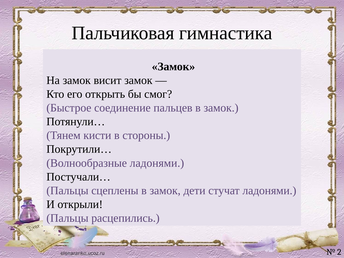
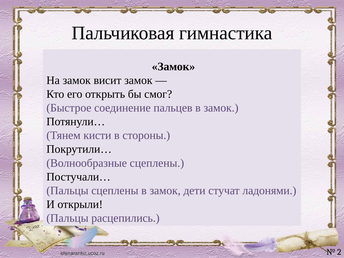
Волнообразные ладонями: ладонями -> сцеплены (157, 163)
